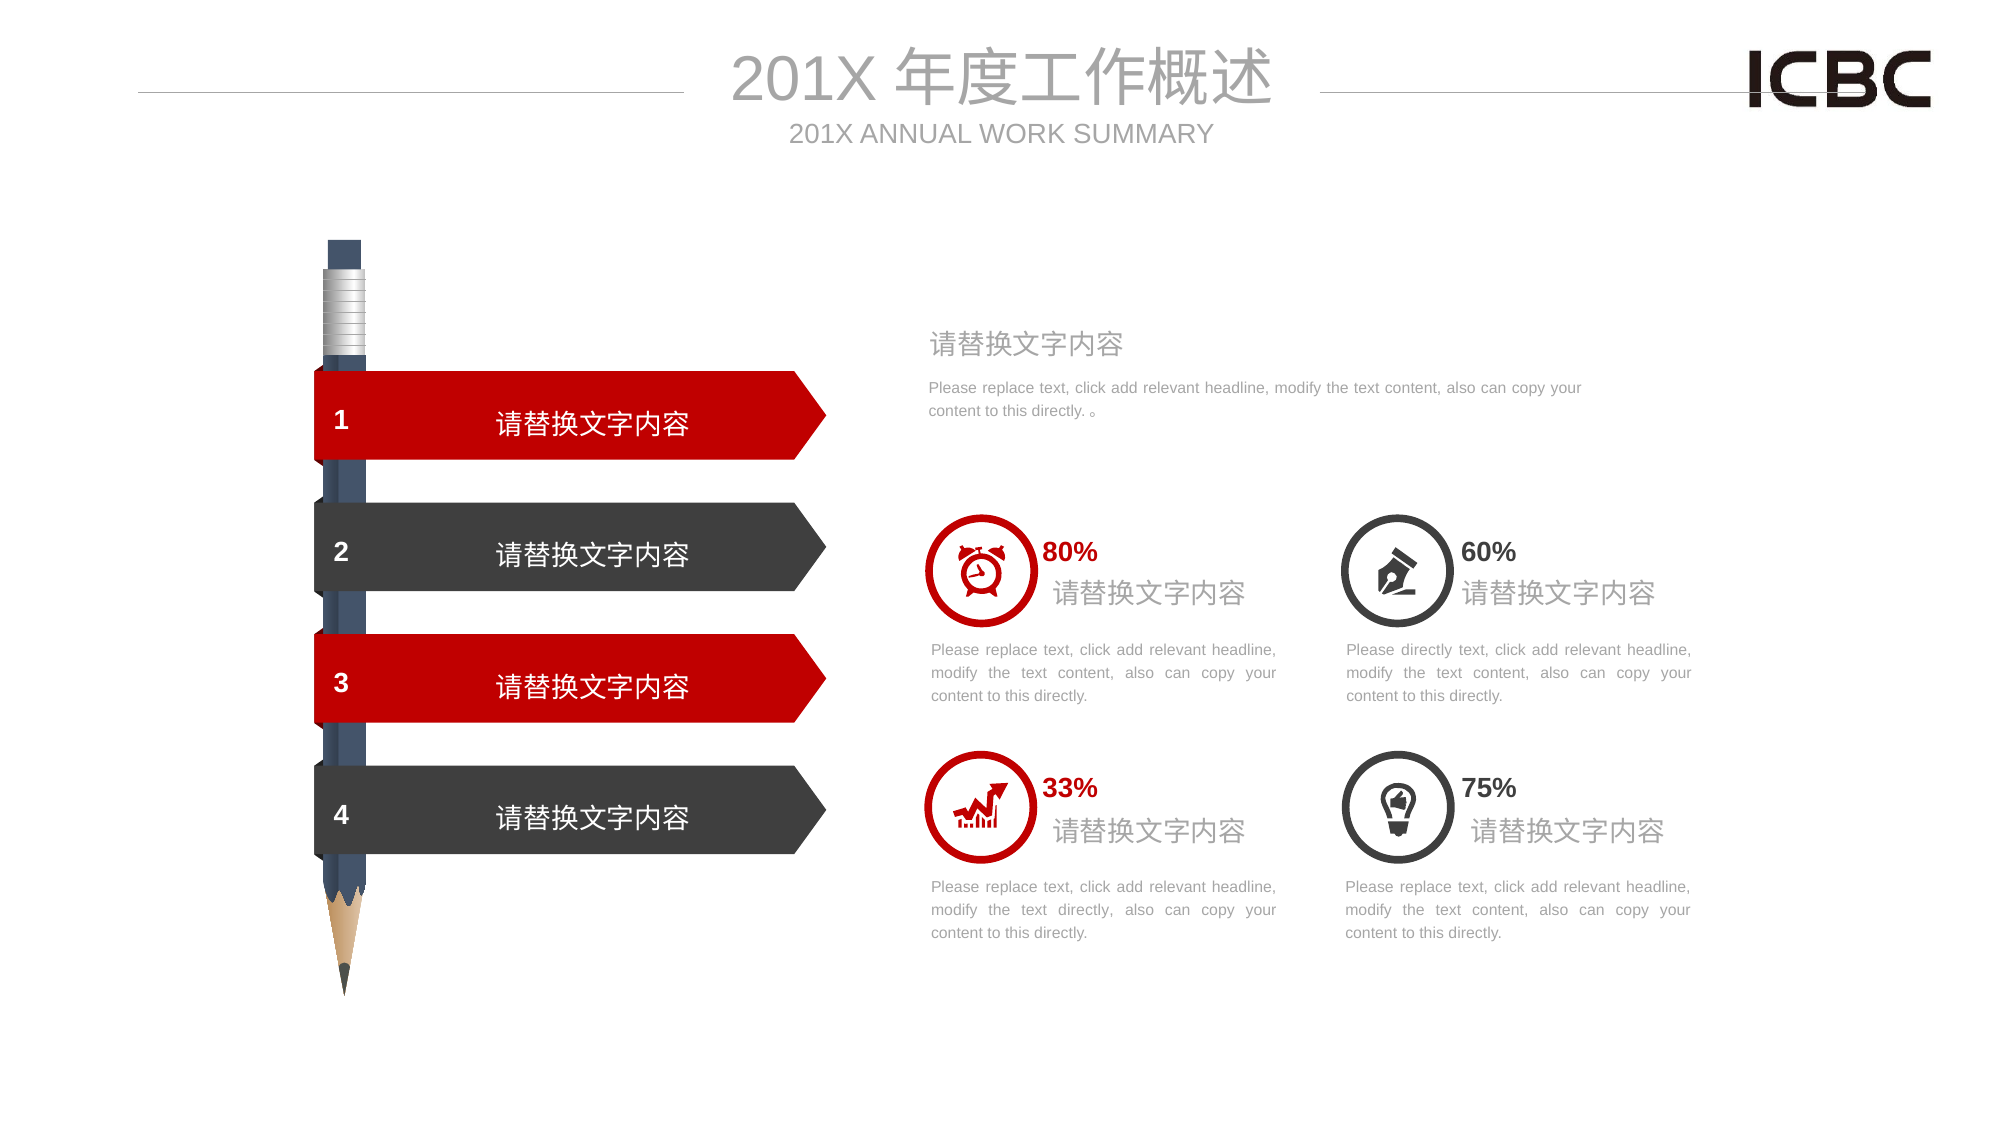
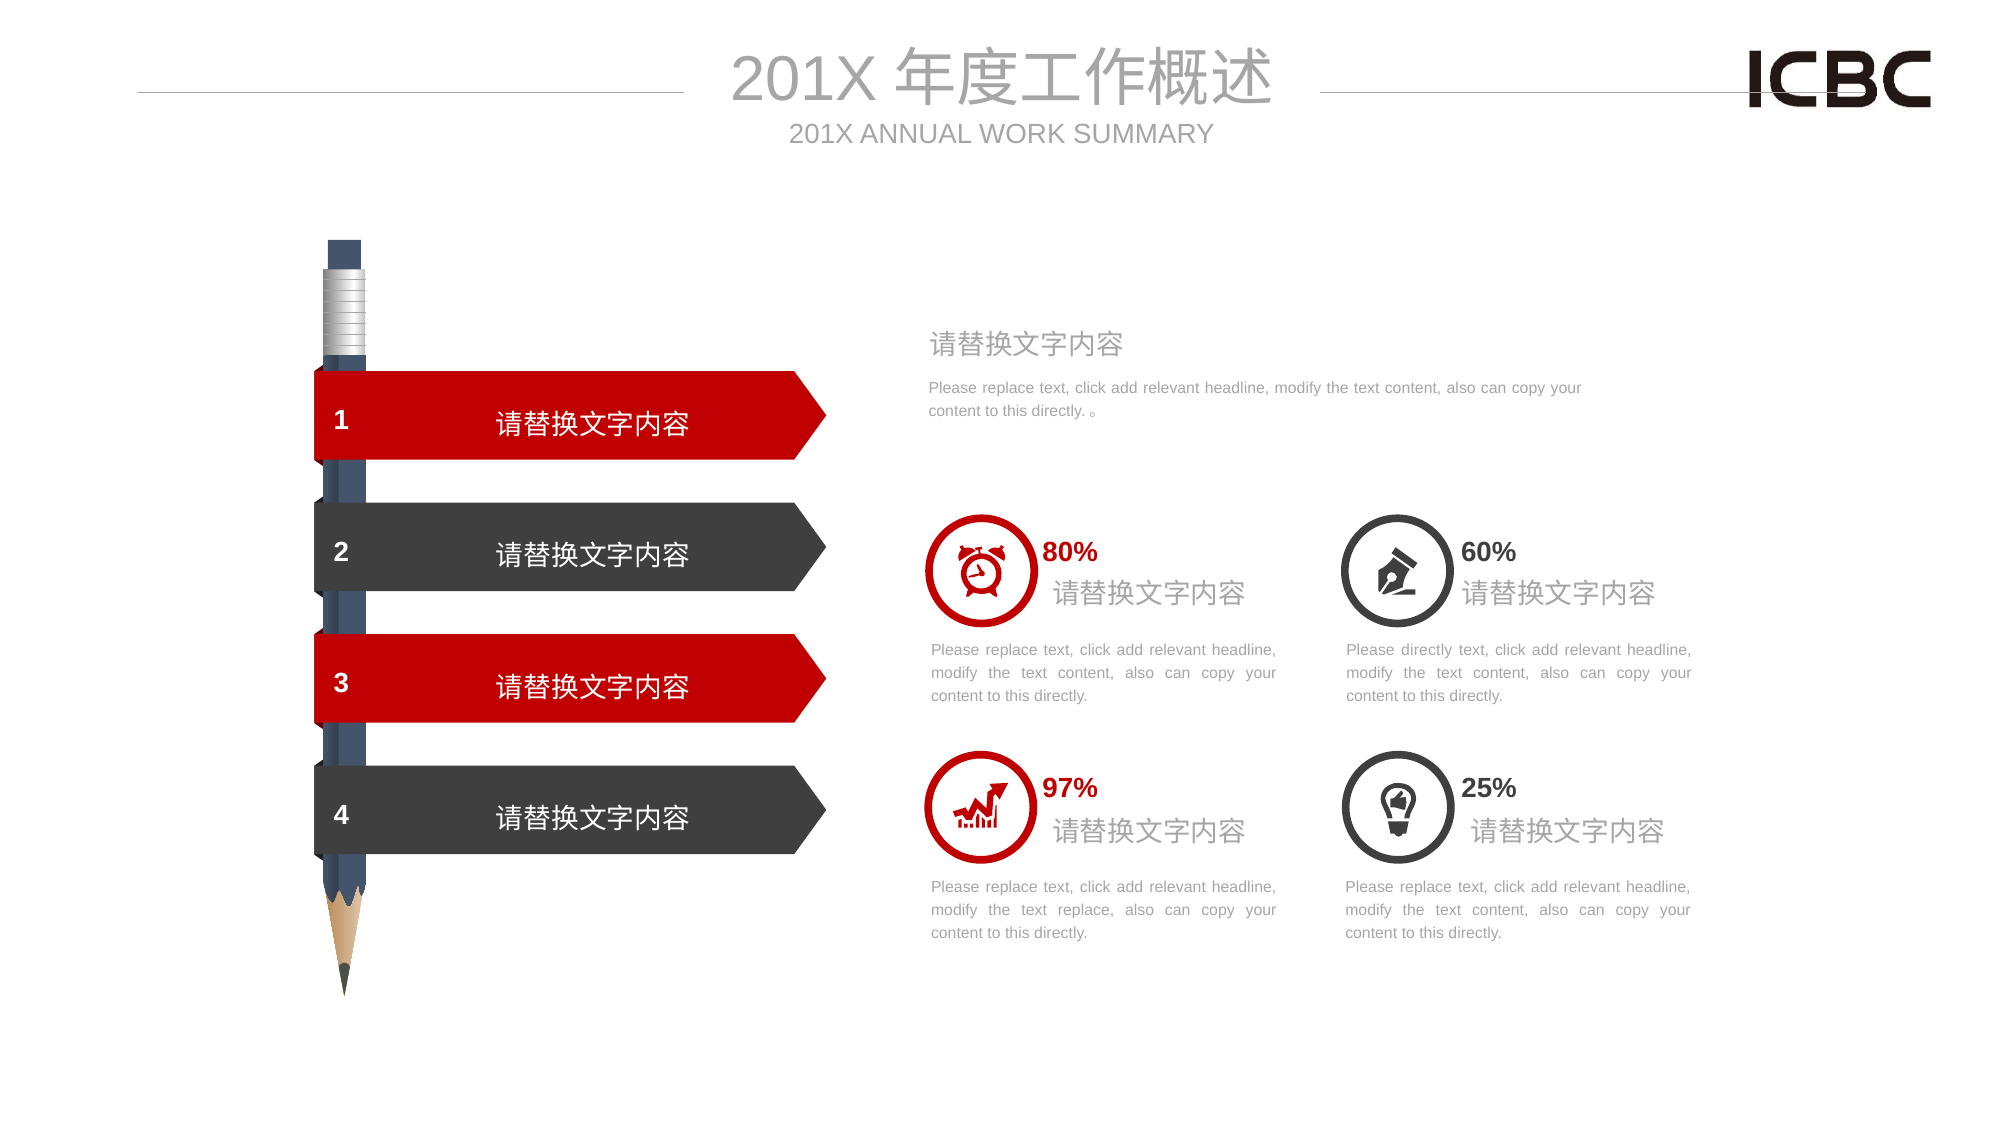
33%: 33% -> 97% (1070, 788)
75%: 75% -> 25% (1489, 788)
text directly: directly -> replace (1086, 911)
